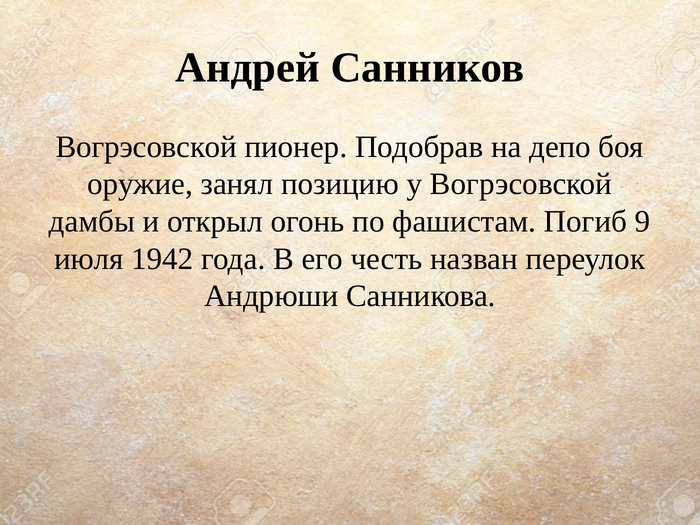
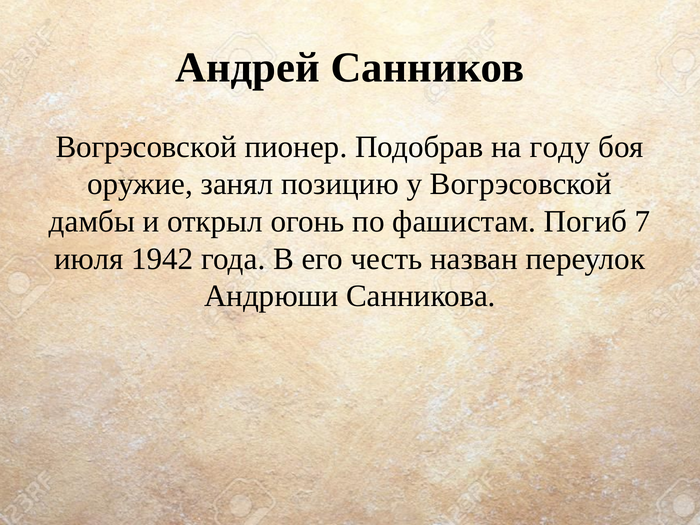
депо: депо -> году (560, 147)
9: 9 -> 7 (643, 222)
